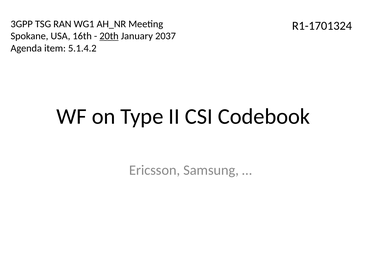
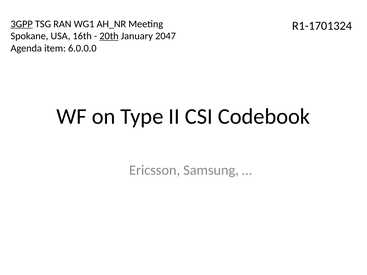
3GPP underline: none -> present (22, 24)
2037: 2037 -> 2047 (166, 36)
5.1.4.2: 5.1.4.2 -> 6.0.0.0 (82, 48)
